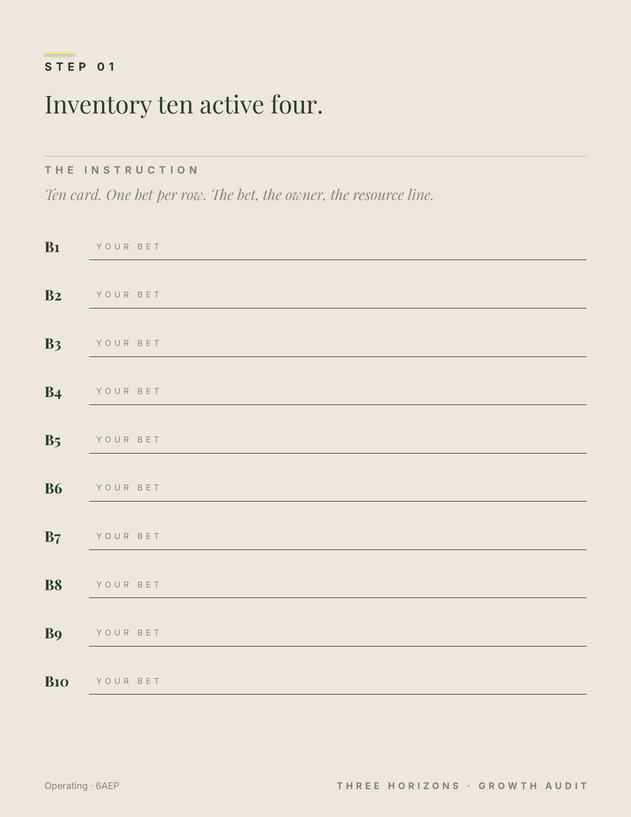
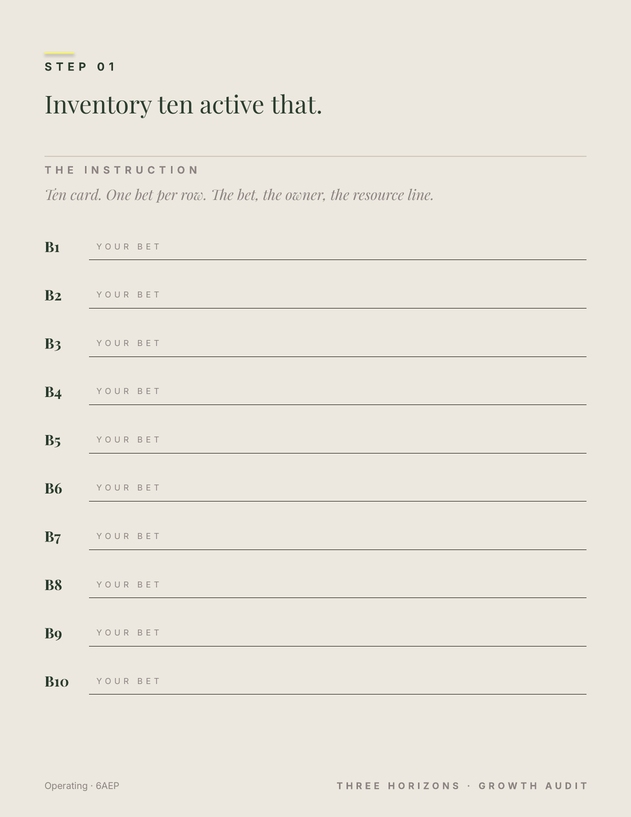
four: four -> that (297, 106)
